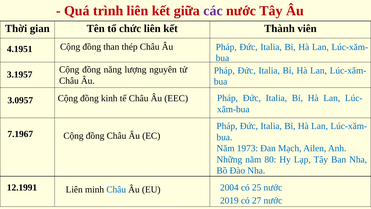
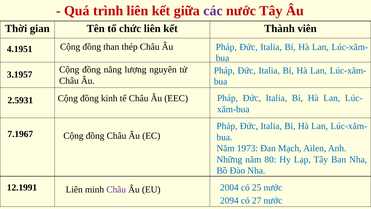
3.0957: 3.0957 -> 2.5931 (20, 100)
Châu colour: blue -> purple (116, 189)
2019: 2019 -> 2094 (229, 200)
